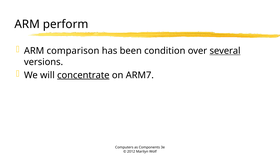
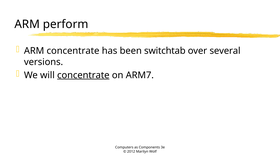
ARM comparison: comparison -> concentrate (73, 51)
condition: condition -> switchtab (165, 51)
several underline: present -> none (225, 51)
